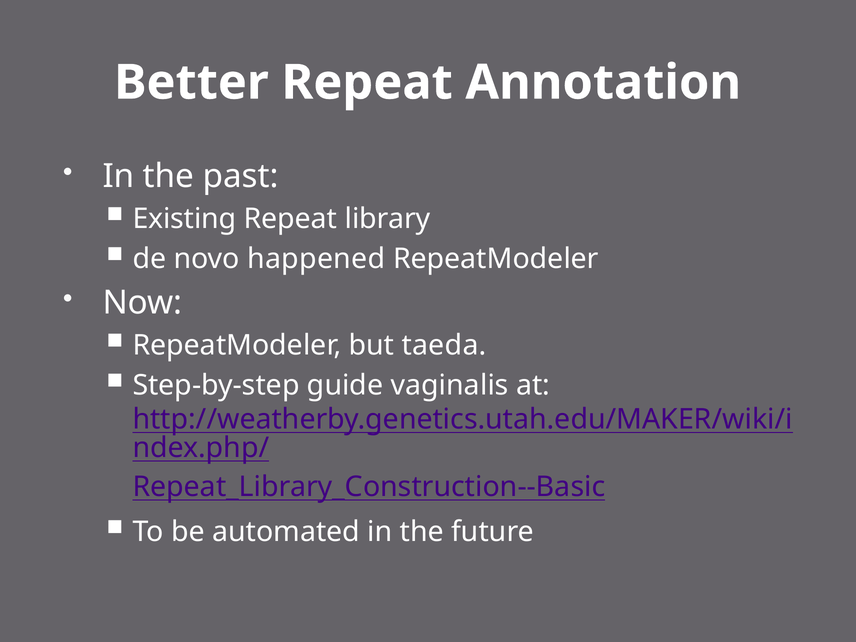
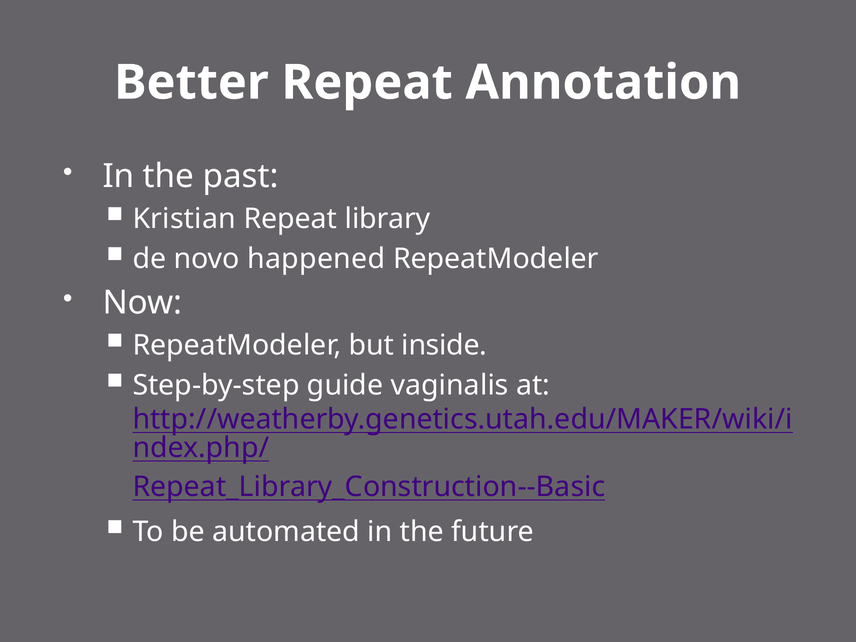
Existing: Existing -> Kristian (184, 219)
taeda: taeda -> inside (444, 345)
